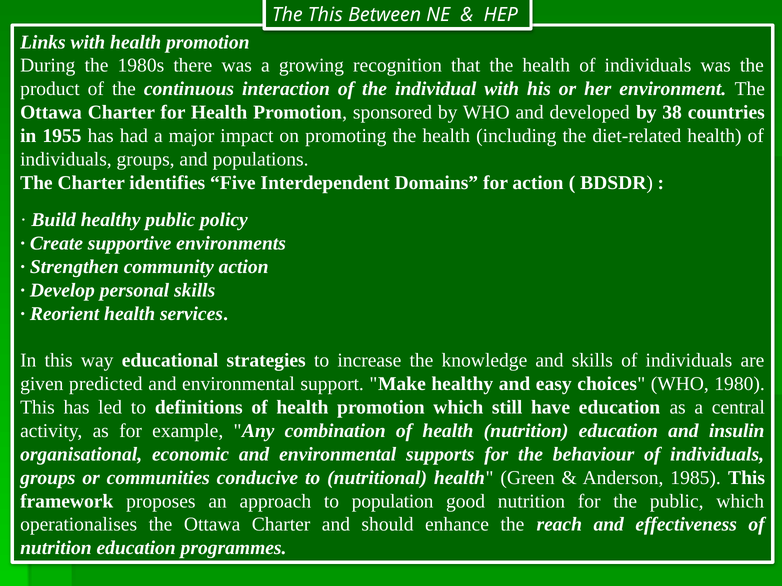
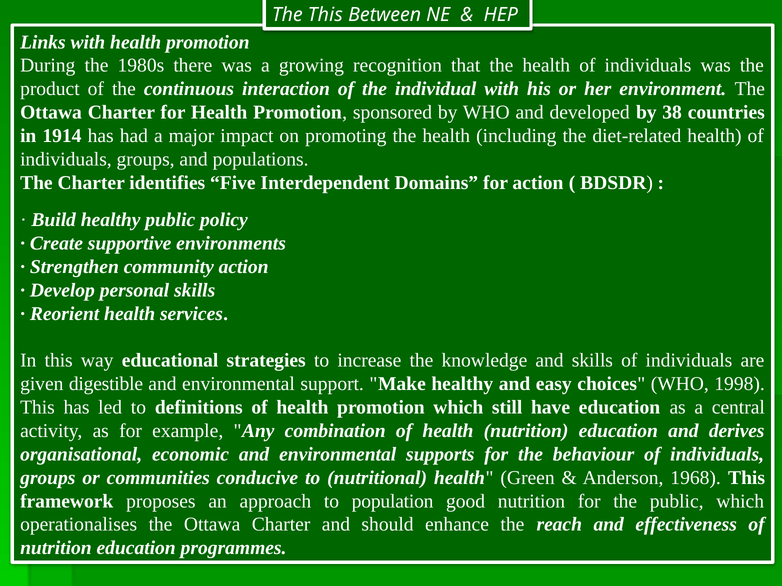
1955: 1955 -> 1914 (62, 136)
predicted: predicted -> digestible (106, 384)
1980: 1980 -> 1998 (740, 384)
insulin: insulin -> derives (737, 431)
1985: 1985 -> 1968 (696, 478)
